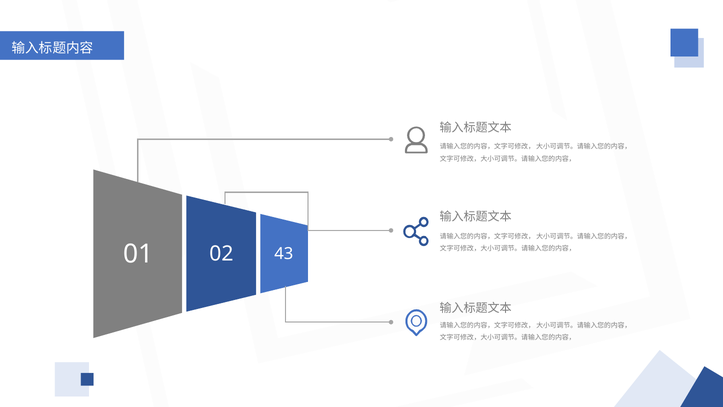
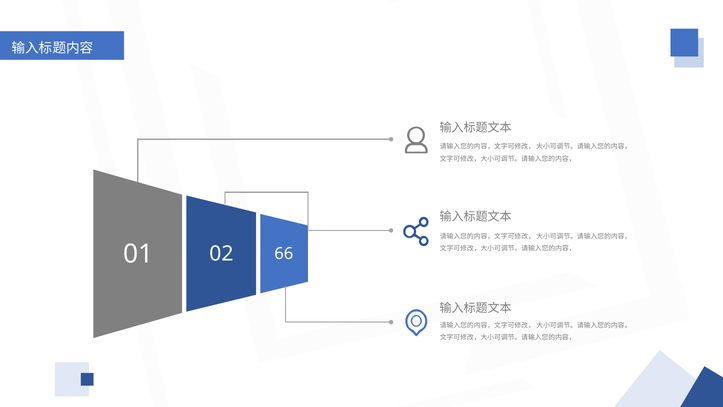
43: 43 -> 66 (284, 254)
